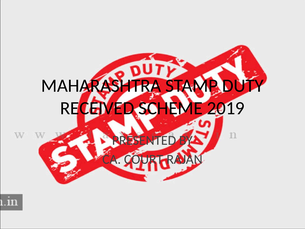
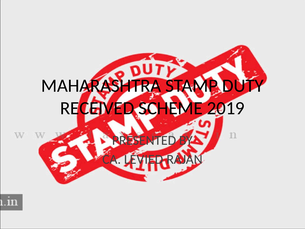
COURT: COURT -> LEVIED (144, 159)
